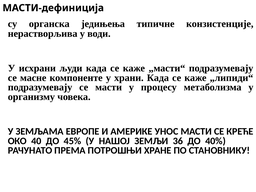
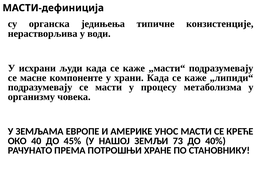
36: 36 -> 73 (178, 141)
